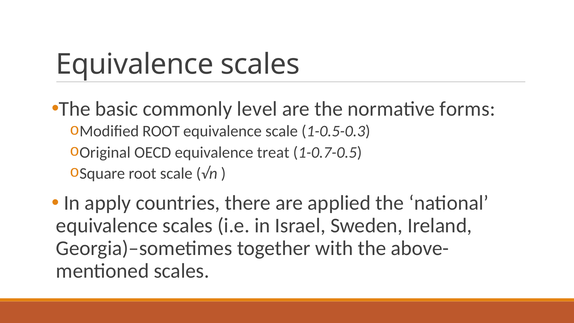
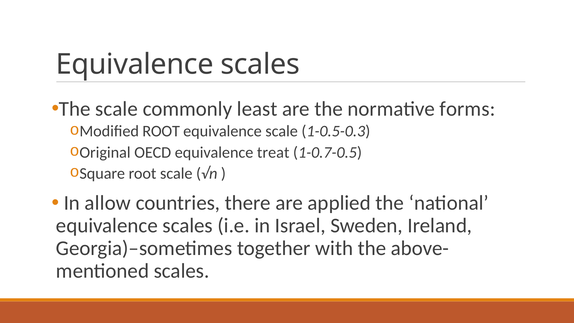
The basic: basic -> scale (117, 109)
level: level -> least (257, 109)
apply: apply -> allow (108, 203)
